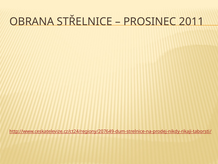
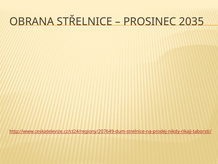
2011: 2011 -> 2035 (191, 22)
